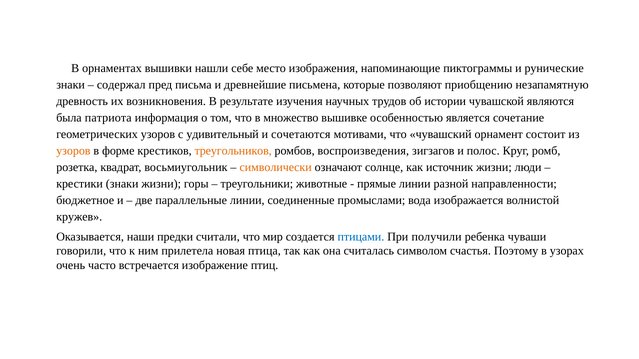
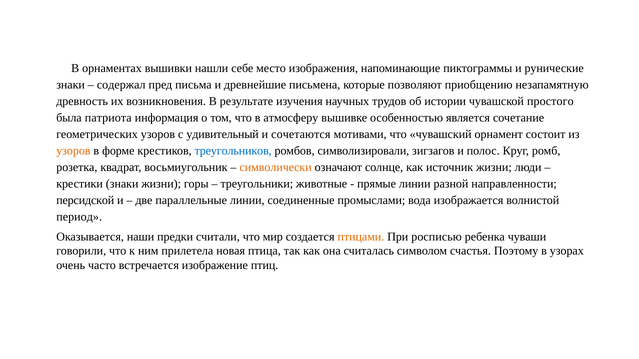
являются: являются -> простого (550, 102)
множество: множество -> атмосферу (291, 118)
треугольников colour: orange -> blue (233, 151)
воспроизведения: воспроизведения -> символизировали (363, 151)
бюджетное: бюджетное -> персидской (85, 201)
кружев: кружев -> период (79, 217)
птицами colour: blue -> orange (361, 237)
получили: получили -> росписью (437, 237)
